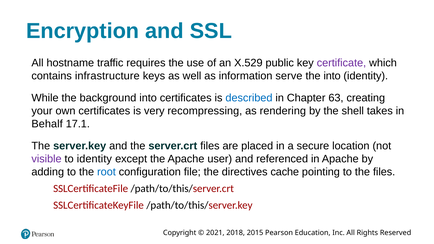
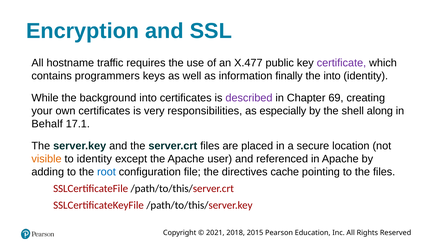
X.529: X.529 -> X.477 (248, 63)
infrastructure: infrastructure -> programmers (107, 76)
serve: serve -> finally (289, 76)
described colour: blue -> purple (249, 98)
63: 63 -> 69 (336, 98)
recompressing: recompressing -> responsibilities (205, 111)
rendering: rendering -> especially (283, 111)
takes: takes -> along (380, 111)
visible colour: purple -> orange (47, 159)
